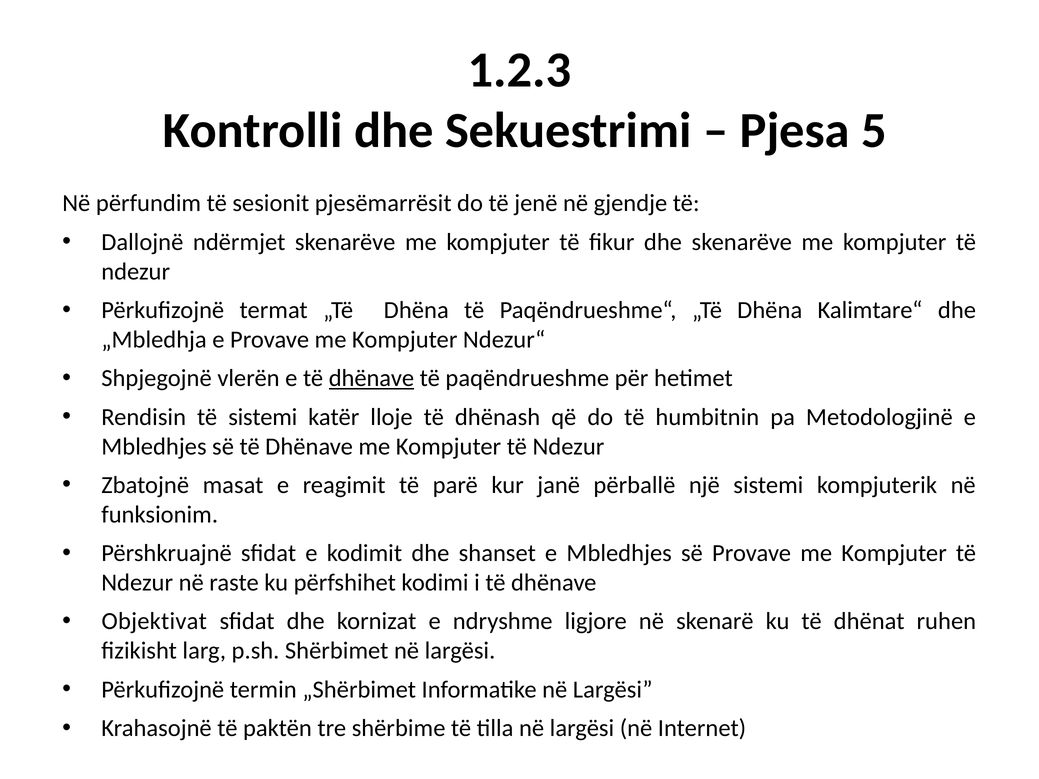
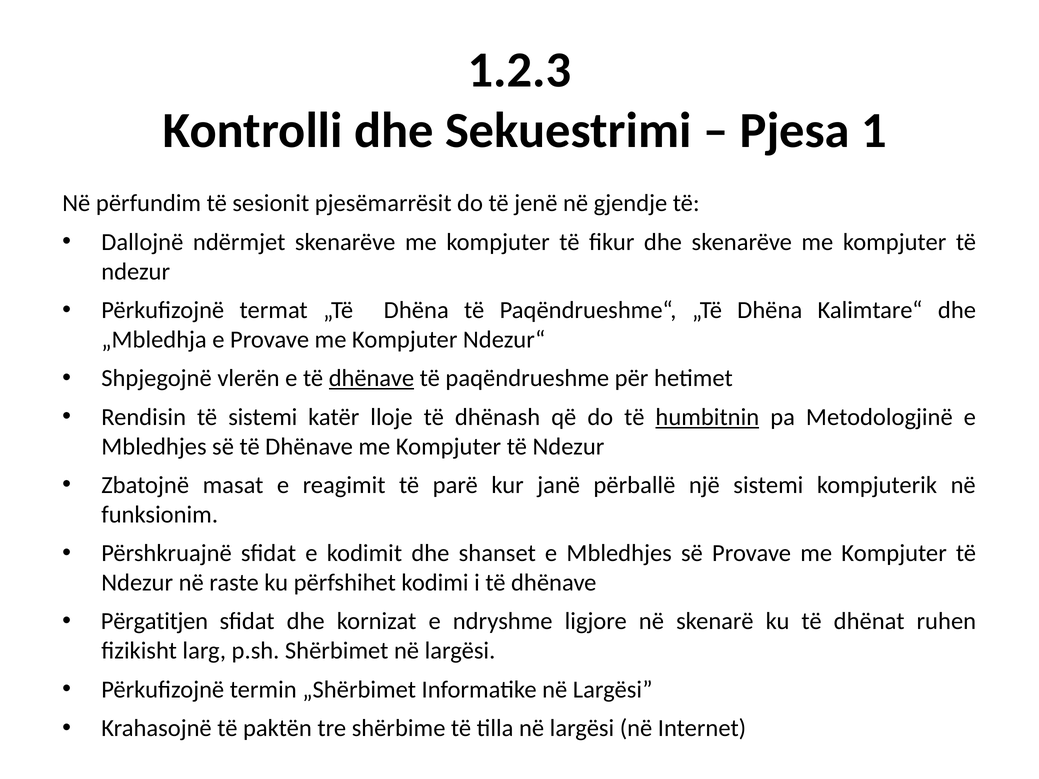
5: 5 -> 1 (874, 131)
humbitnin underline: none -> present (707, 417)
Objektivat: Objektivat -> Përgatitjen (154, 622)
